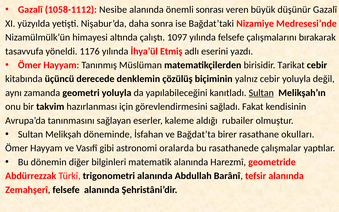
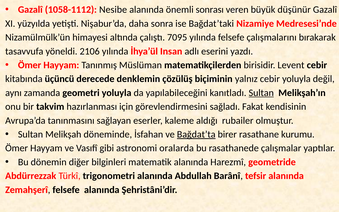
1097: 1097 -> 7095 (177, 37)
1176: 1176 -> 2106 (90, 51)
Etmiş: Etmiş -> Insan (171, 51)
Tarikat: Tarikat -> Levent (291, 65)
Bağdat’ta underline: none -> present (196, 134)
okulları: okulları -> kurumu (298, 134)
